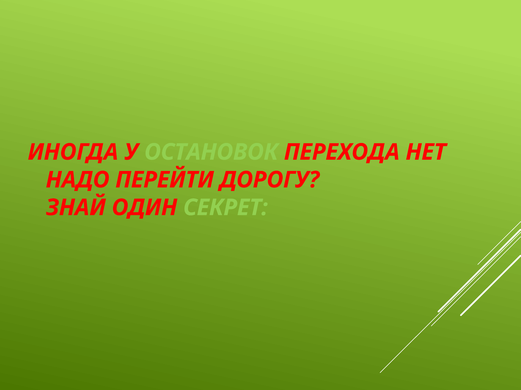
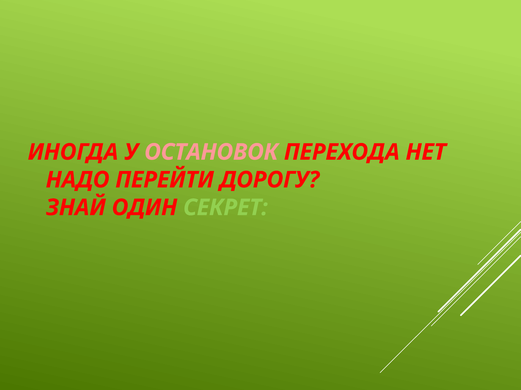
ОСТАНОВОК colour: light green -> pink (211, 152)
